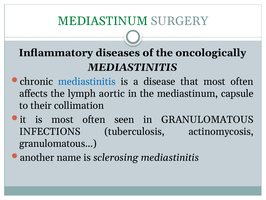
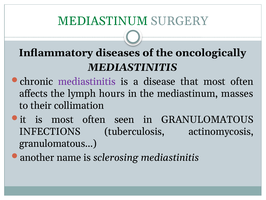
mediastinitis colour: blue -> purple (87, 81)
aortic: aortic -> hours (112, 93)
capsule: capsule -> masses (237, 93)
